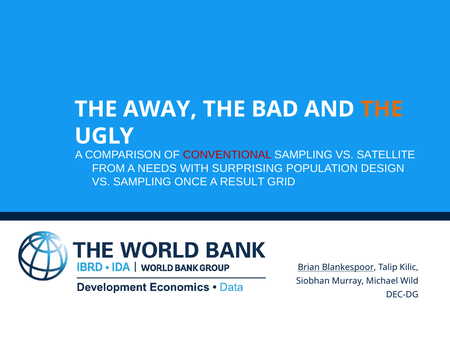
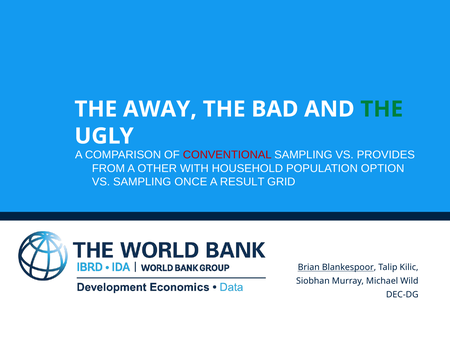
THE colour: orange -> green (382, 109)
SATELLITE: SATELLITE -> PROVIDES (386, 155)
NEEDS: NEEDS -> OTHER (157, 169)
SURPRISING: SURPRISING -> HOUSEHOLD (247, 169)
DESIGN: DESIGN -> OPTION (383, 169)
